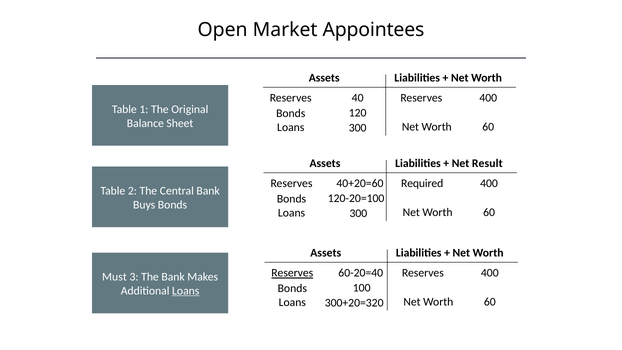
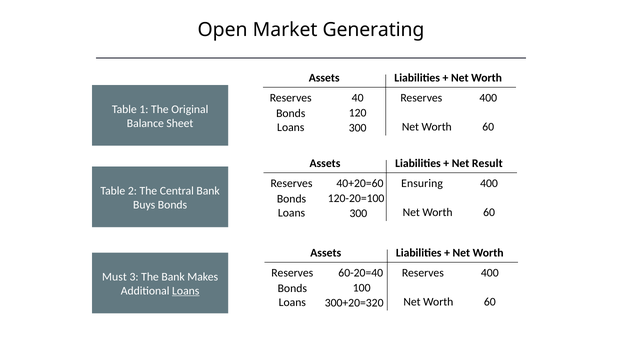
Appointees: Appointees -> Generating (373, 30)
Required: Required -> Ensuring (422, 183)
Reserves underline: present -> none (292, 273)
